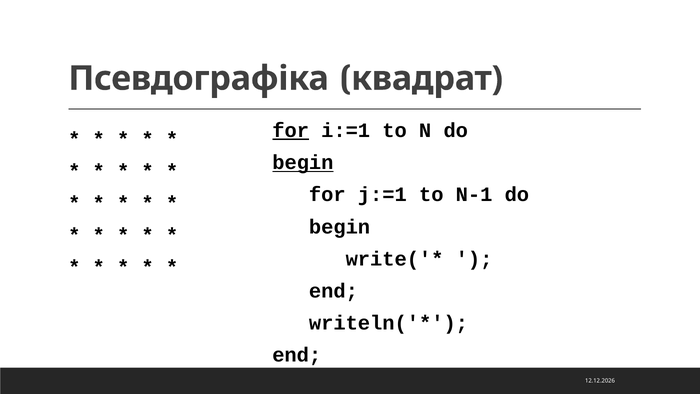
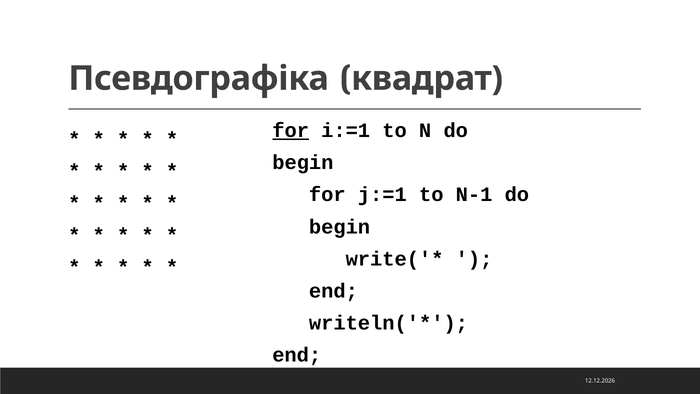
begin underline: present -> none (303, 163)
